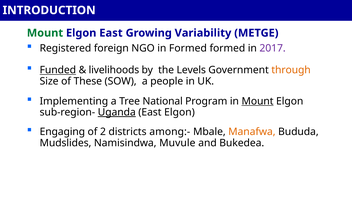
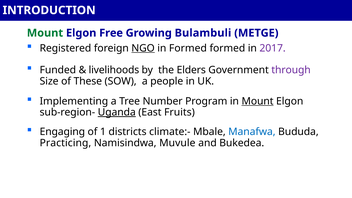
Elgon East: East -> Free (111, 33)
Variability: Variability -> Bulambuli (203, 33)
NGO underline: none -> present (143, 48)
Funded underline: present -> none (58, 70)
Levels: Levels -> Elders (191, 70)
through colour: orange -> purple (291, 70)
National: National -> Number (163, 101)
East Elgon: Elgon -> Fruits (179, 112)
2: 2 -> 1 (103, 132)
among:-: among:- -> climate:- (170, 132)
Manafwa colour: orange -> blue (252, 132)
Mudslides: Mudslides -> Practicing (65, 143)
